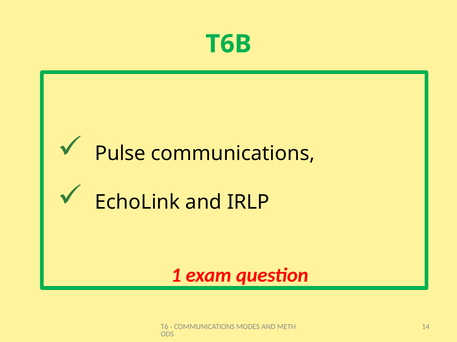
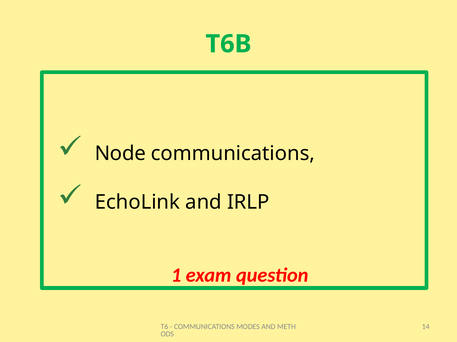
Pulse: Pulse -> Node (120, 154)
